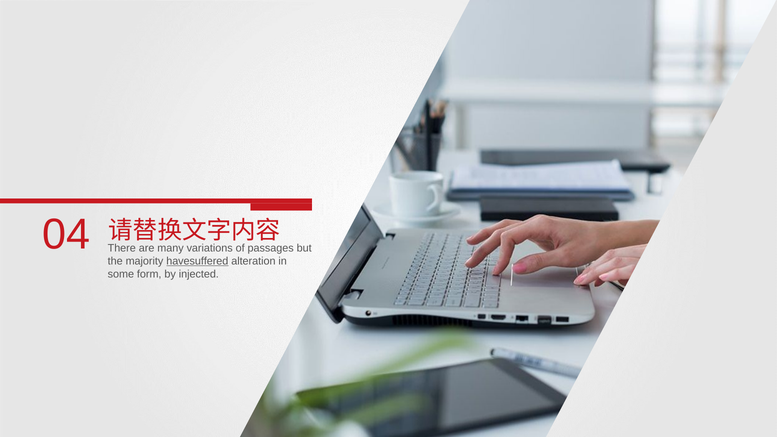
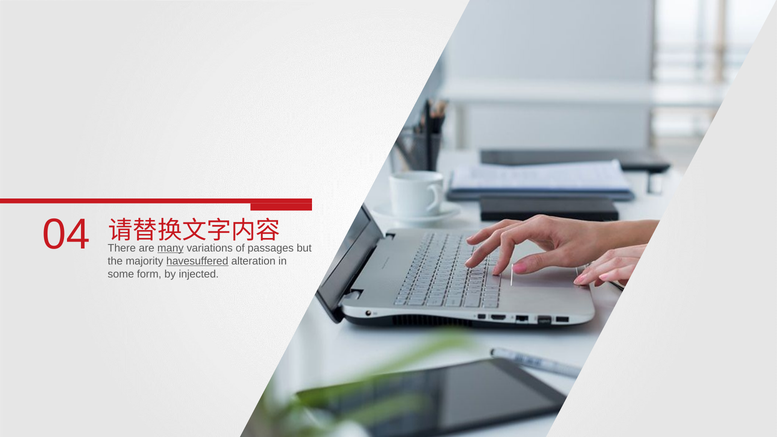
many underline: none -> present (171, 248)
